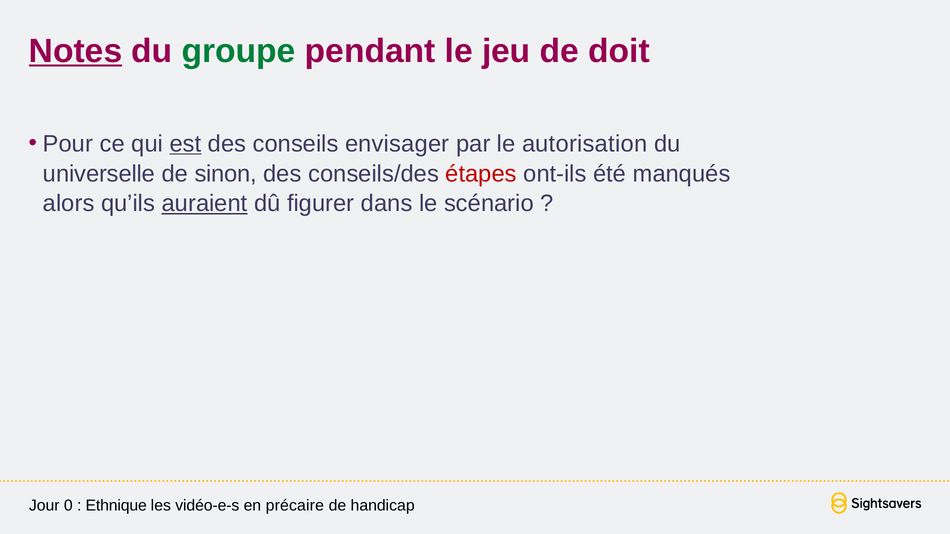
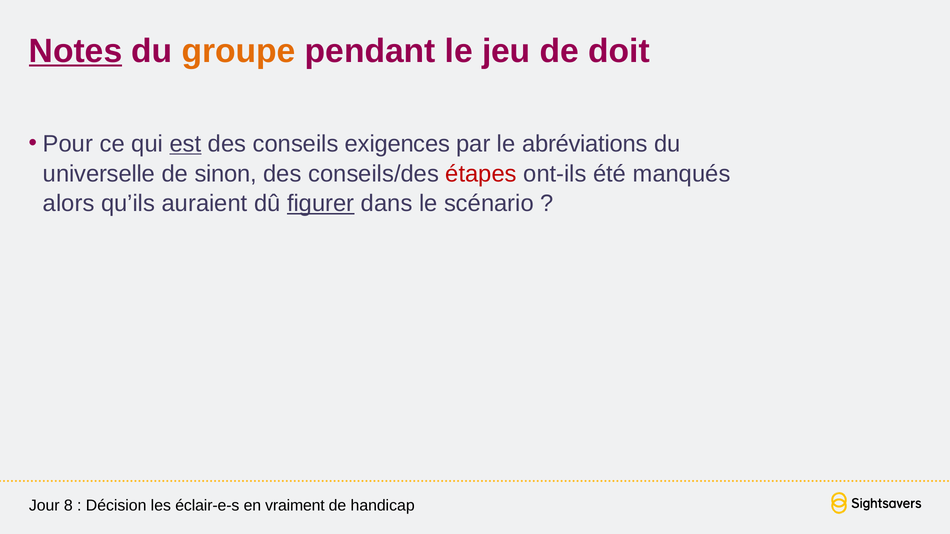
groupe colour: green -> orange (239, 51)
envisager: envisager -> exigences (397, 144)
autorisation: autorisation -> abréviations (585, 144)
auraient underline: present -> none (205, 204)
figurer underline: none -> present (321, 204)
0: 0 -> 8 (68, 506)
Ethnique: Ethnique -> Décision (116, 506)
vidéo-e-s: vidéo-e-s -> éclair-e-s (207, 506)
précaire: précaire -> vraiment (295, 506)
